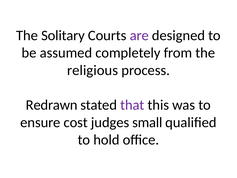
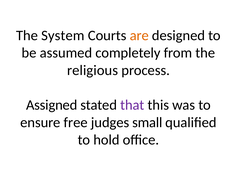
Solitary: Solitary -> System (63, 35)
are colour: purple -> orange (139, 35)
Redrawn: Redrawn -> Assigned (52, 105)
cost: cost -> free (76, 122)
